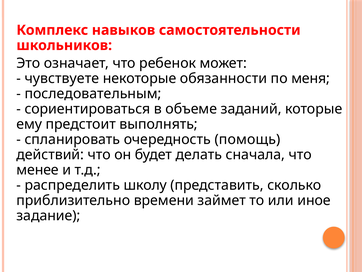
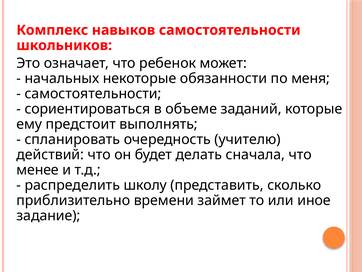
чувствуете: чувствуете -> начальных (62, 78)
последовательным: последовательным -> самостоятельности (93, 94)
помощь: помощь -> учителю (248, 139)
